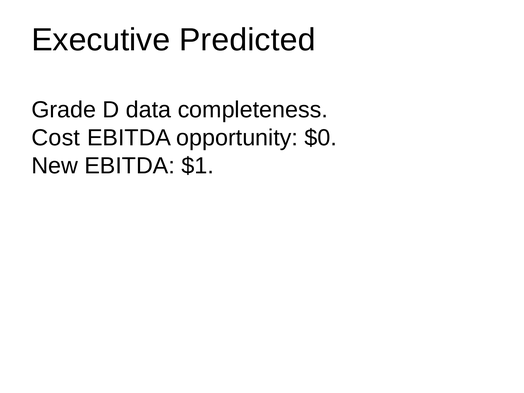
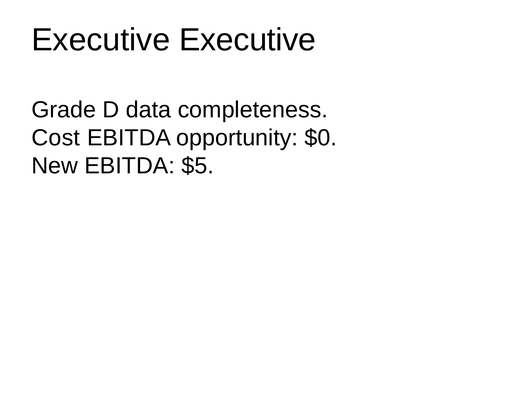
Executive Predicted: Predicted -> Executive (248, 40)
$1: $1 -> $5 (198, 166)
